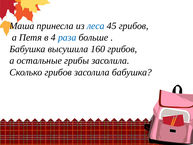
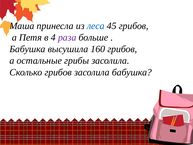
раза colour: blue -> purple (67, 37)
